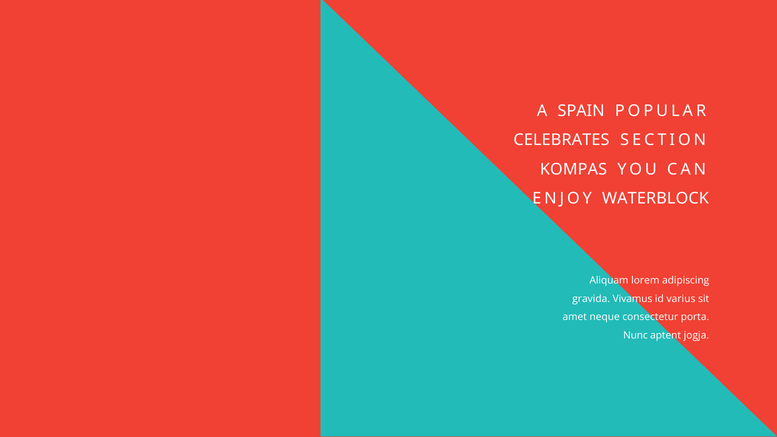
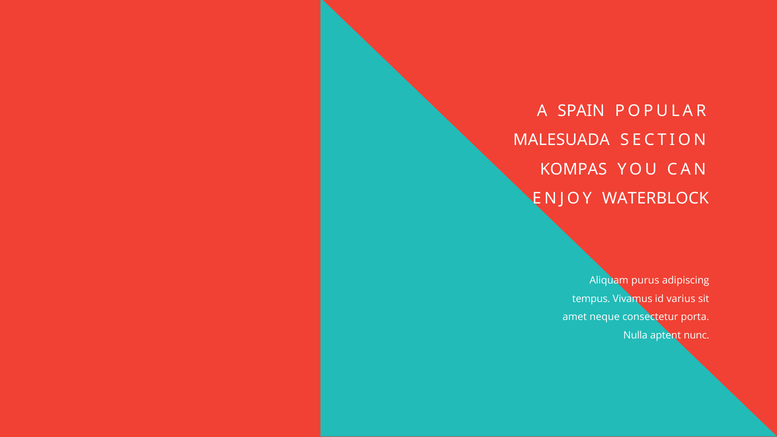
CELEBRATES: CELEBRATES -> MALESUADA (562, 140)
lorem: lorem -> purus (645, 281)
gravida: gravida -> tempus (591, 299)
Nunc: Nunc -> Nulla (635, 335)
jogja: jogja -> nunc (697, 335)
